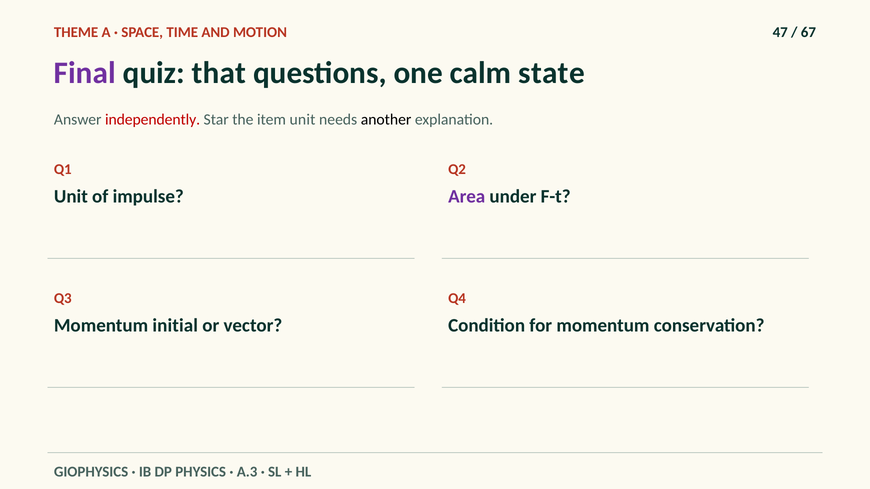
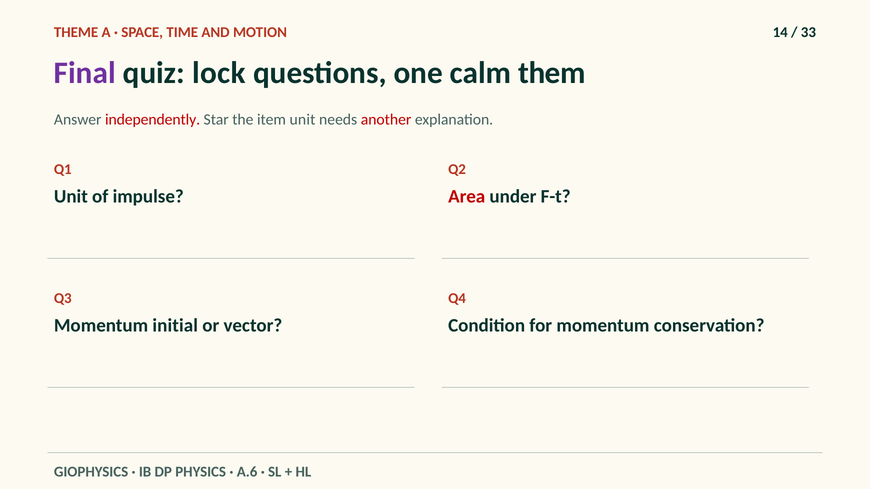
47: 47 -> 14 (780, 32)
67: 67 -> 33 (808, 32)
that: that -> lock (219, 73)
state: state -> them (552, 73)
another colour: black -> red (386, 120)
Area colour: purple -> red (467, 197)
A.3: A.3 -> A.6 (247, 472)
